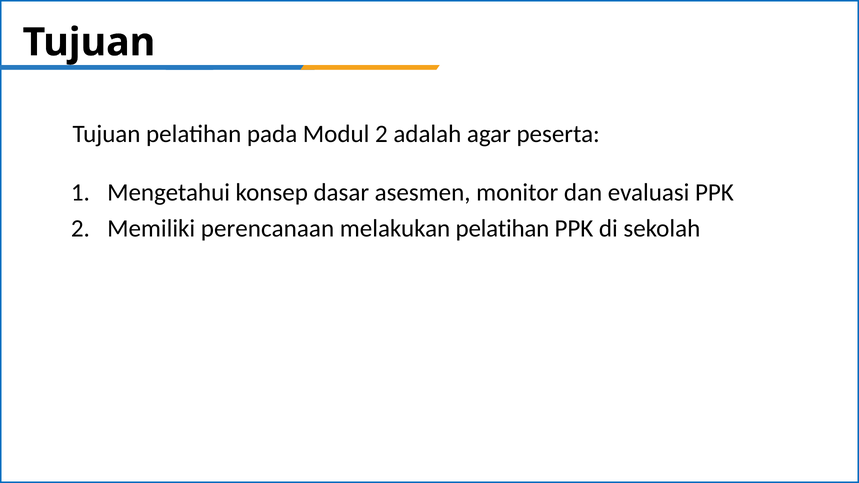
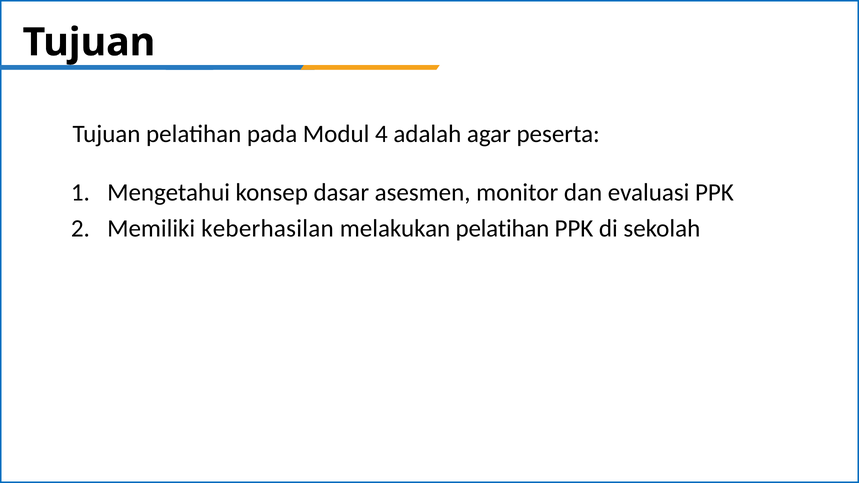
Modul 2: 2 -> 4 (381, 134)
perencanaan: perencanaan -> keberhasilan (267, 228)
